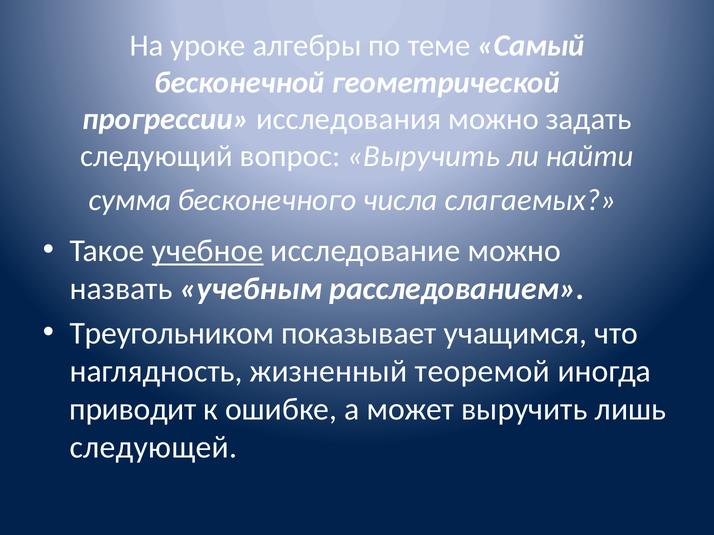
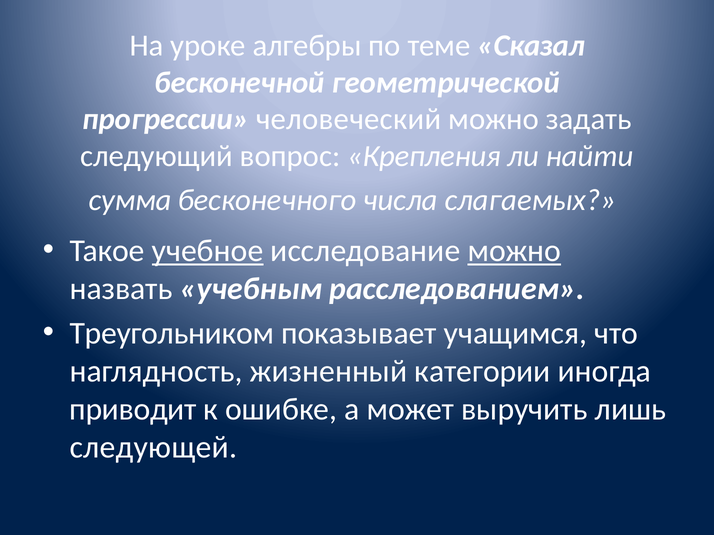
Самый: Самый -> Сказал (531, 46)
исследования: исследования -> человеческий (349, 119)
вопрос Выручить: Выручить -> Крепления (424, 156)
можно underline: none -> present (514, 251)
теоремой: теоремой -> категории (483, 372)
